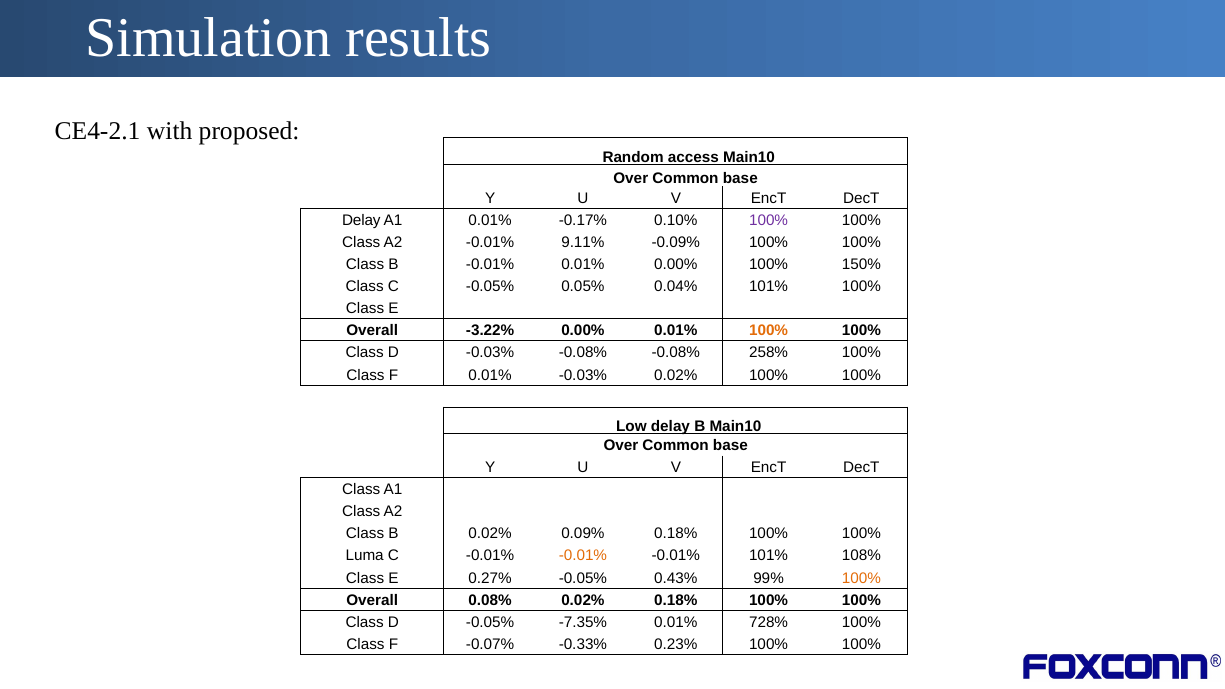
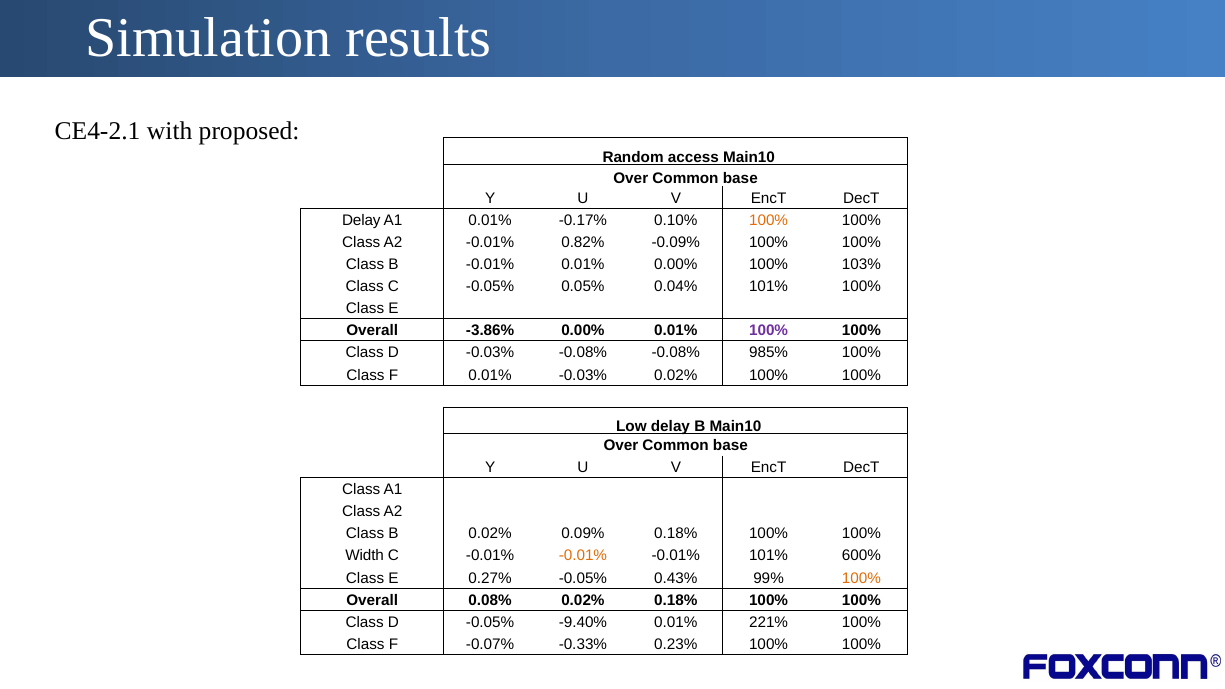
100% colour: purple -> orange (769, 220)
9.11%: 9.11% -> 0.82% (583, 242)
150%: 150% -> 103% (861, 264)
-3.22%: -3.22% -> -3.86% (490, 331)
100% colour: orange -> purple (769, 331)
258%: 258% -> 985% (769, 353)
Luma: Luma -> Width (365, 556)
108%: 108% -> 600% (861, 556)
-7.35%: -7.35% -> -9.40% (583, 622)
728%: 728% -> 221% (769, 622)
